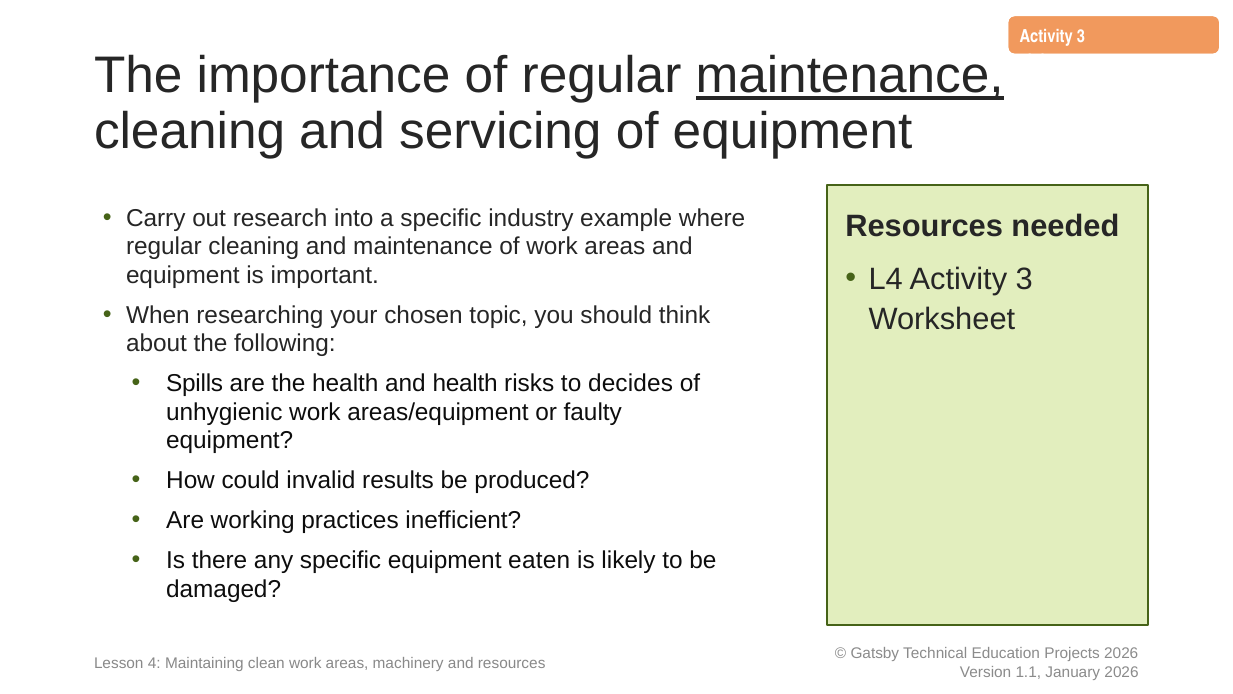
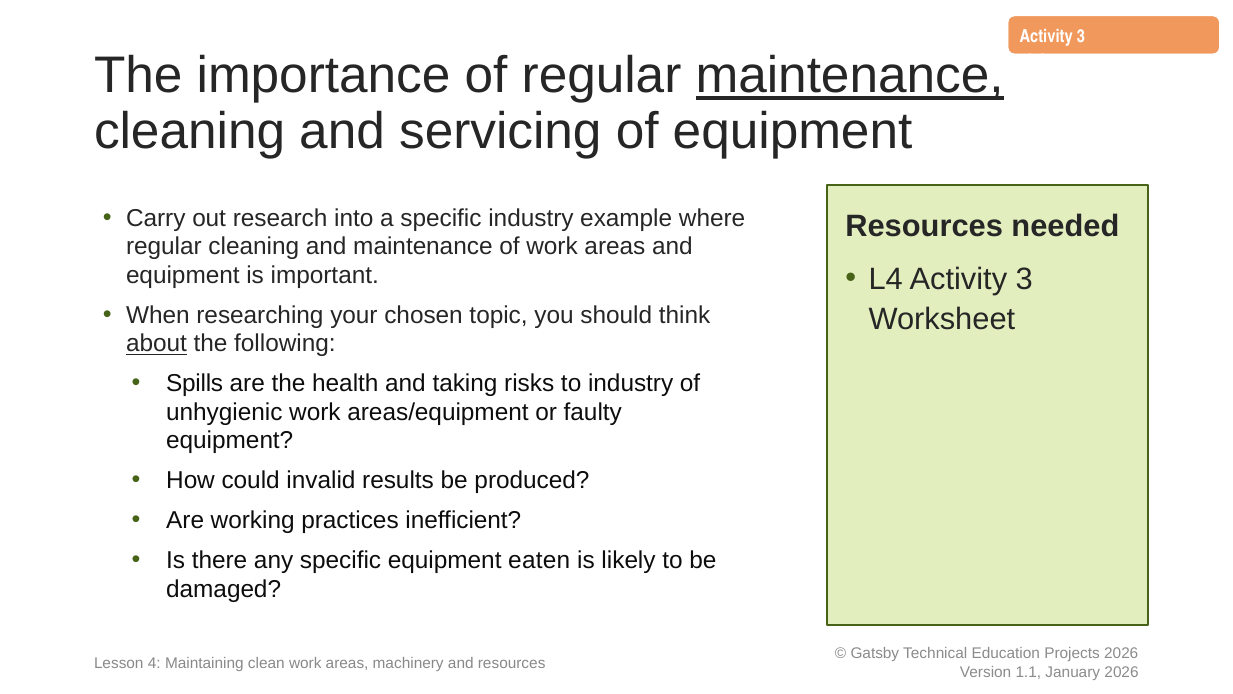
about underline: none -> present (157, 344)
and health: health -> taking (465, 384)
to decides: decides -> industry (631, 384)
